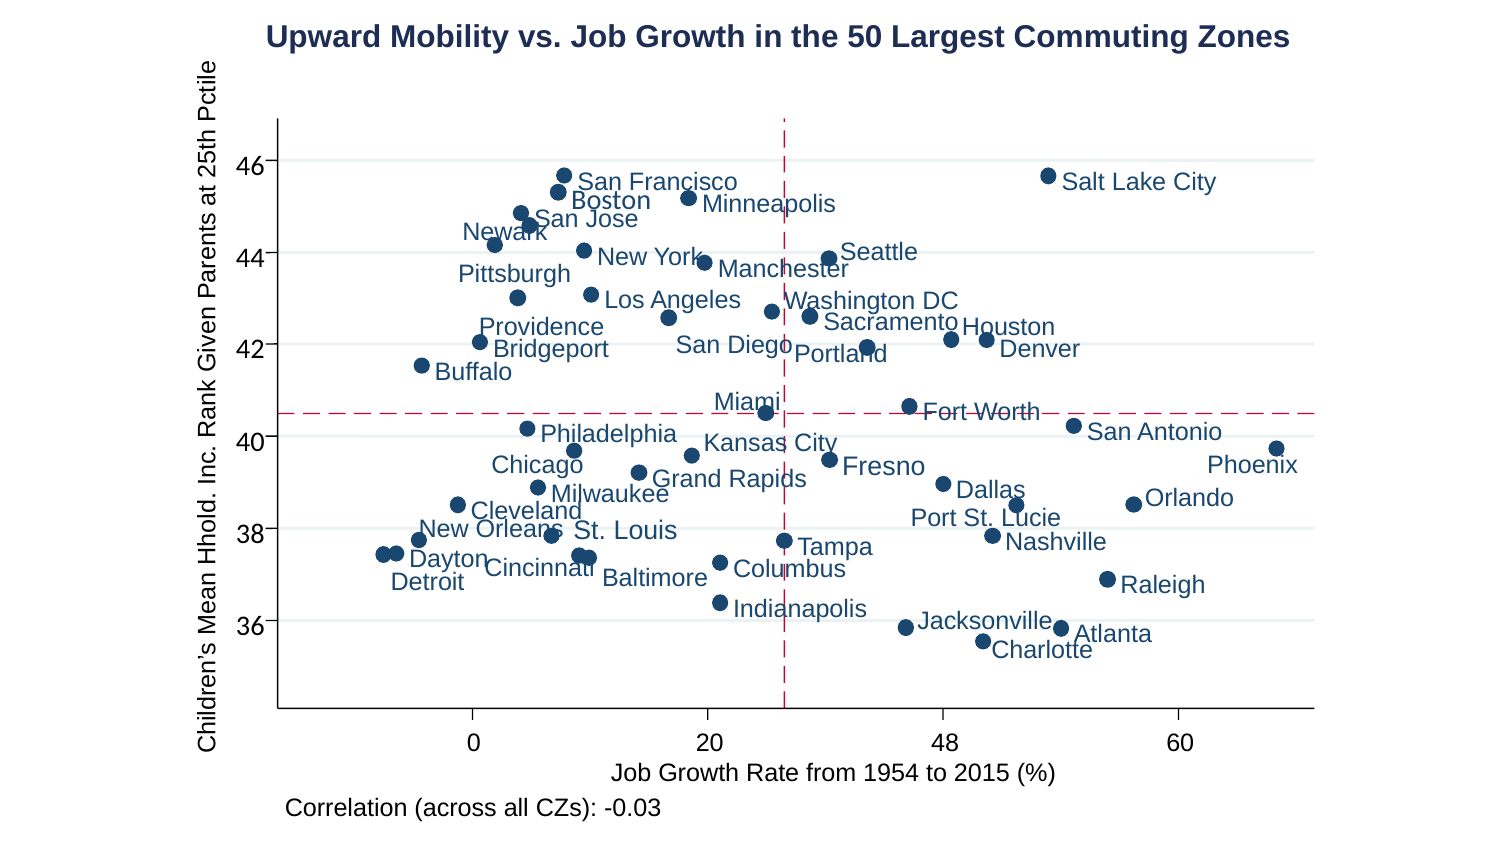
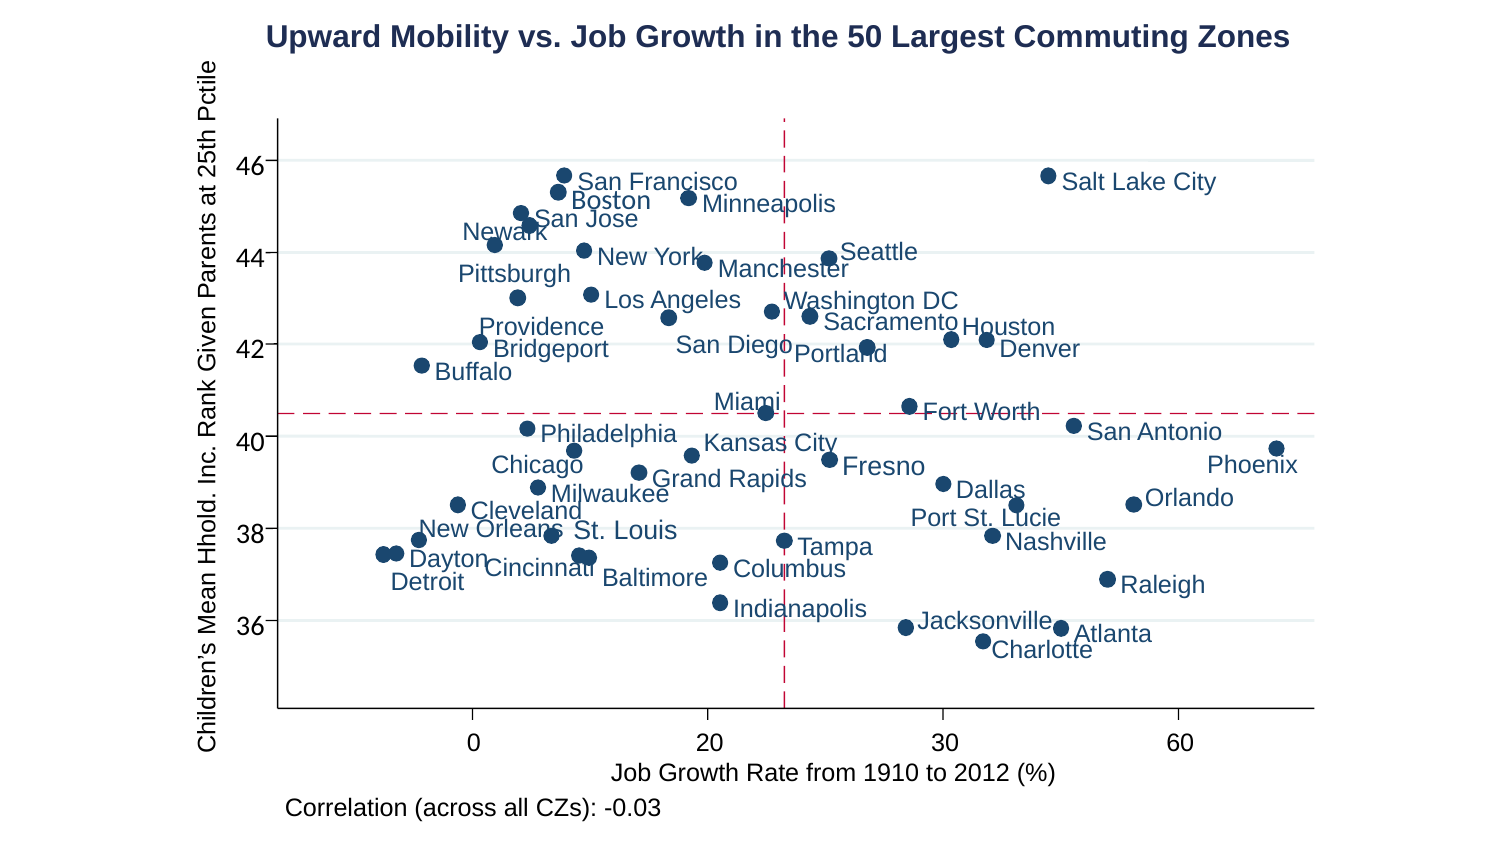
48: 48 -> 30 (945, 743)
1954: 1954 -> 1910 (891, 773)
2015: 2015 -> 2012 (982, 773)
